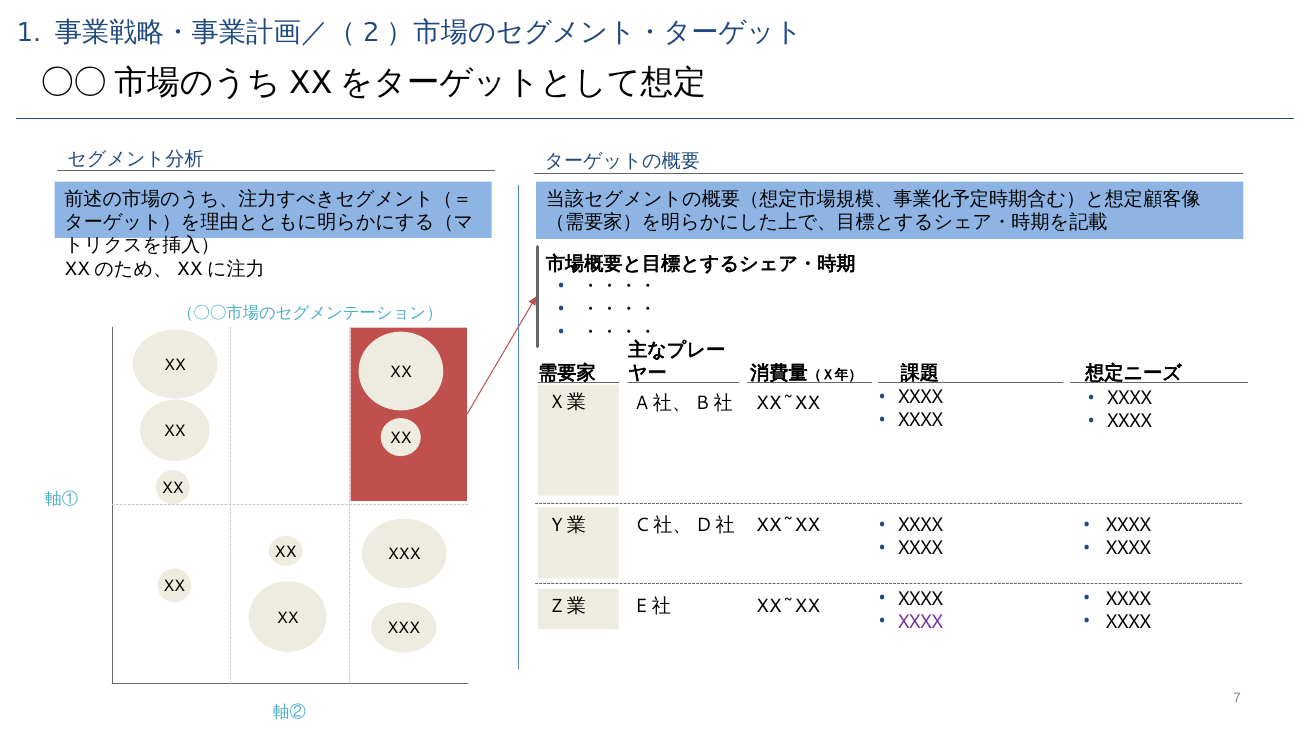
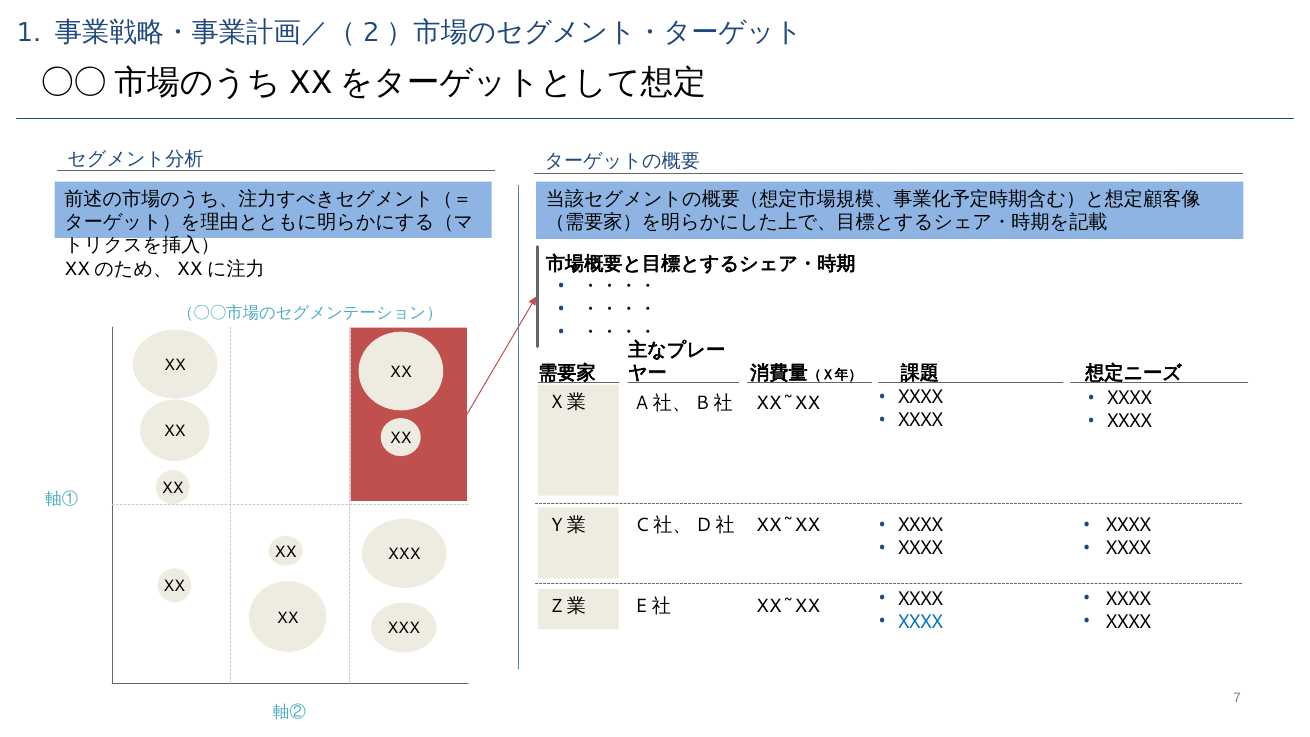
XXXX colour: purple -> blue (921, 622)
